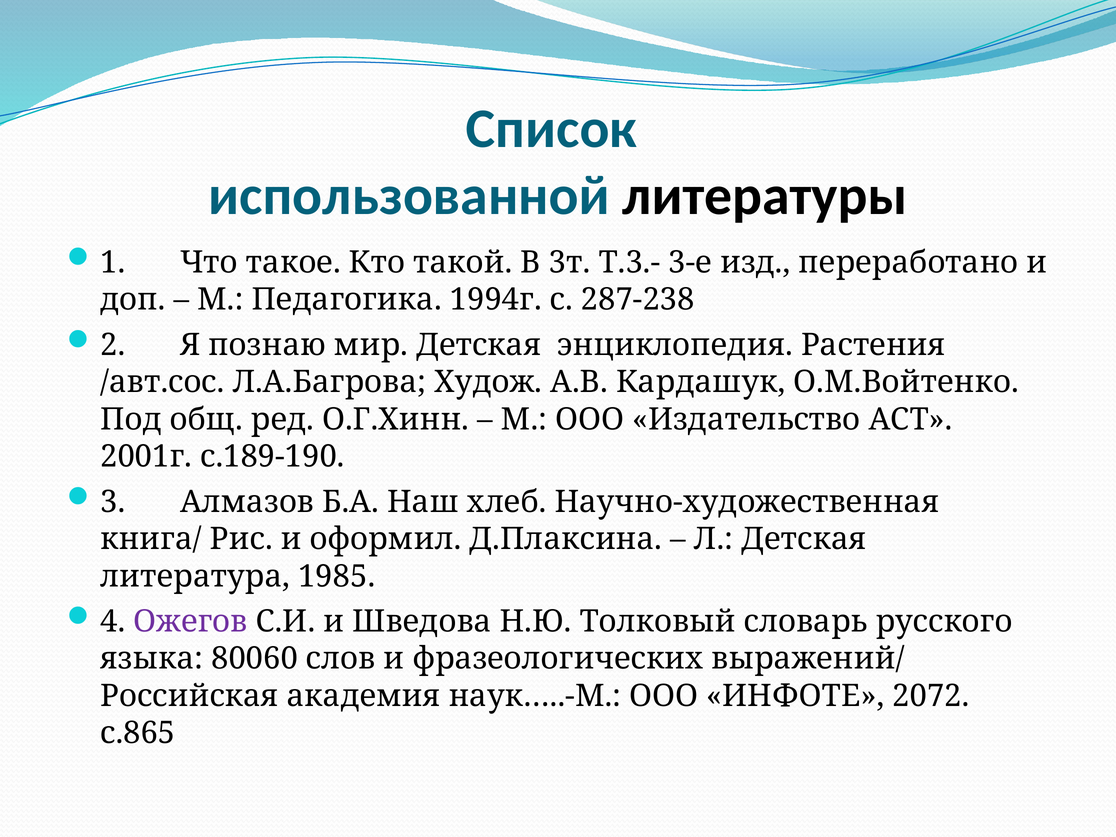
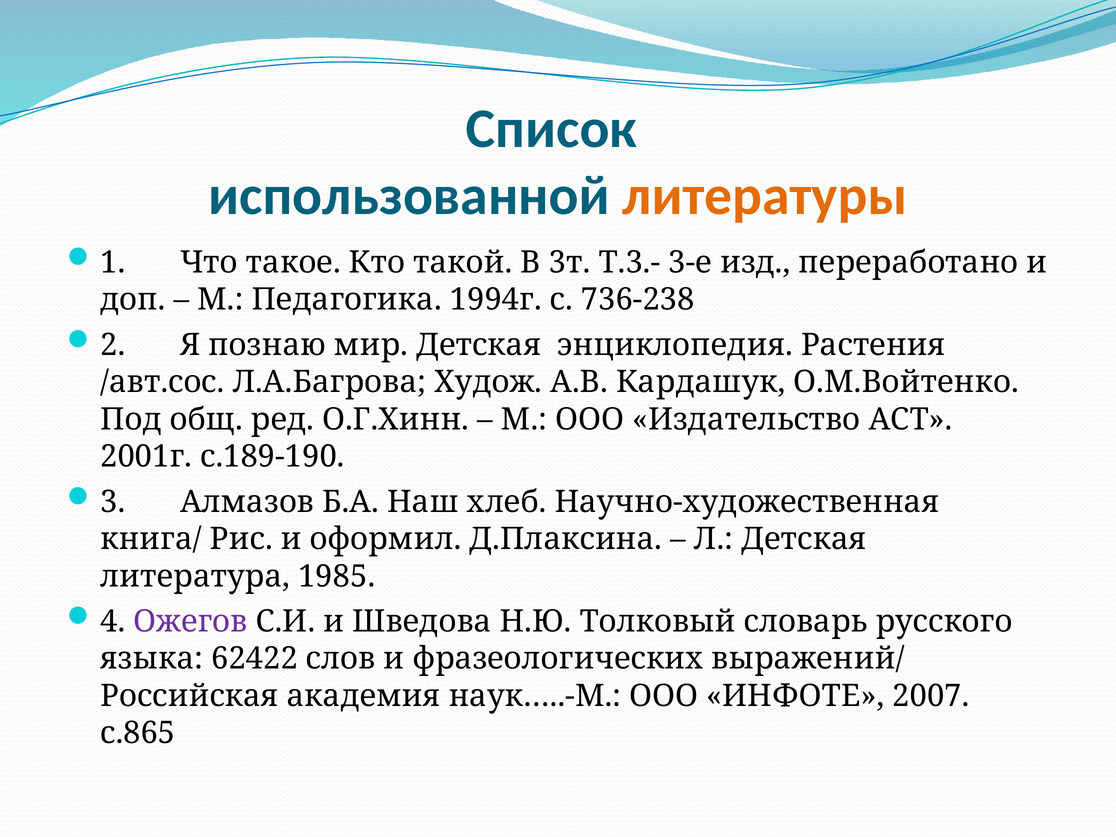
литературы colour: black -> orange (765, 196)
287-238: 287-238 -> 736-238 (638, 300)
80060: 80060 -> 62422 (255, 659)
2072: 2072 -> 2007 (931, 696)
